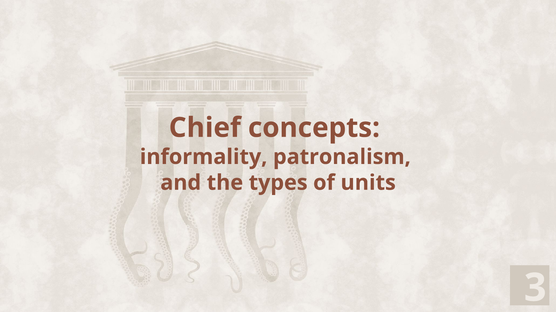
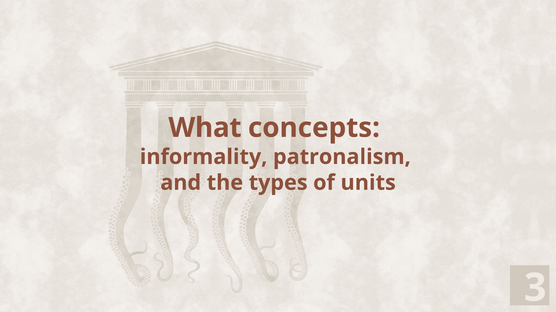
Chief: Chief -> What (205, 128)
